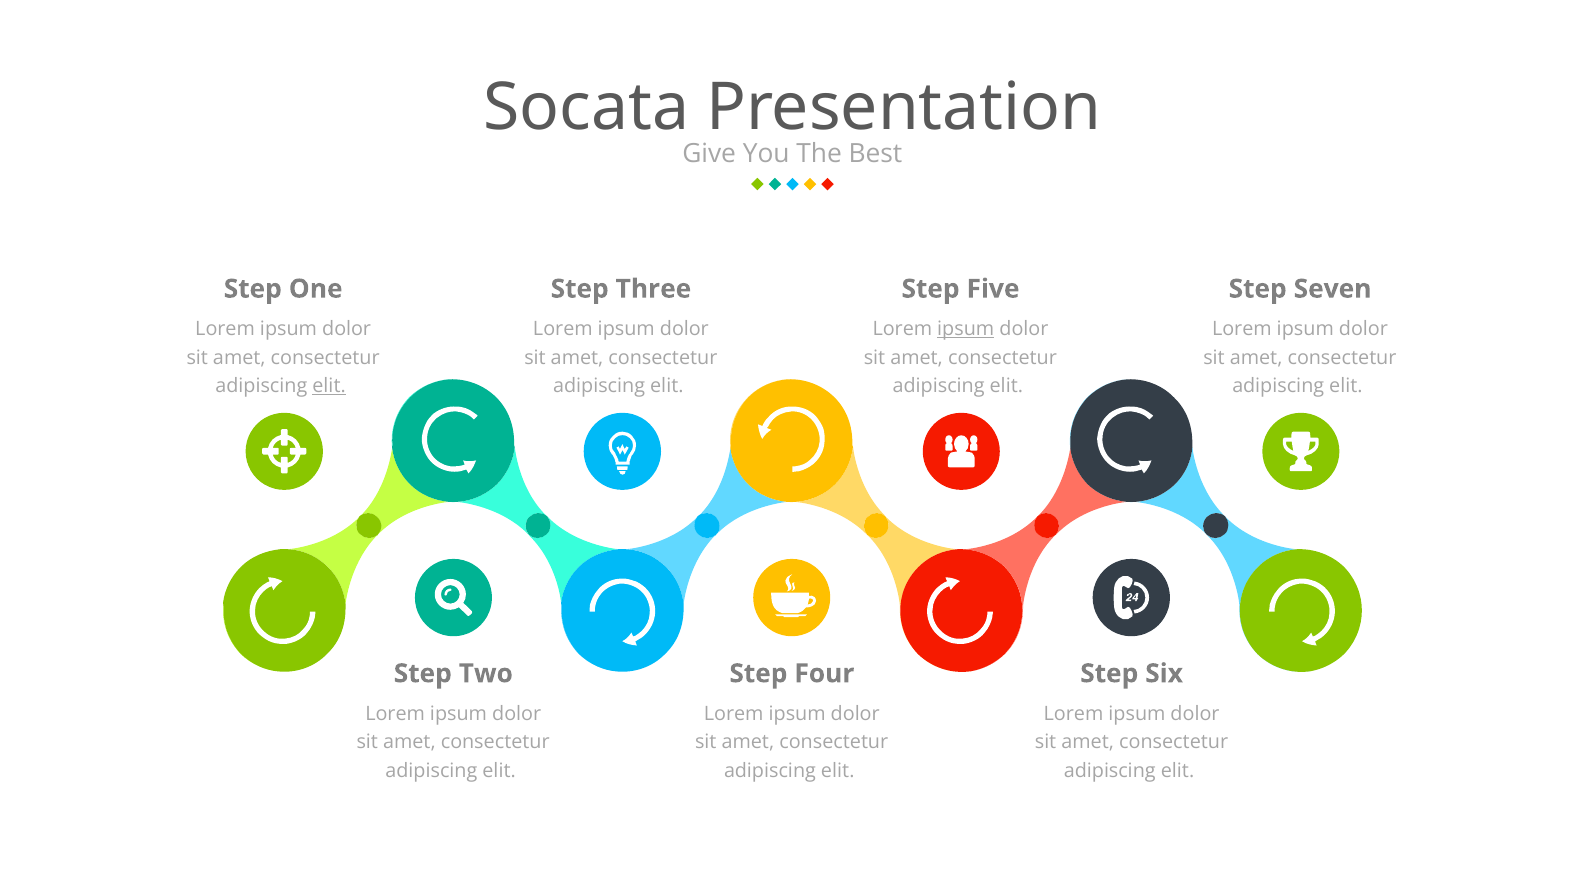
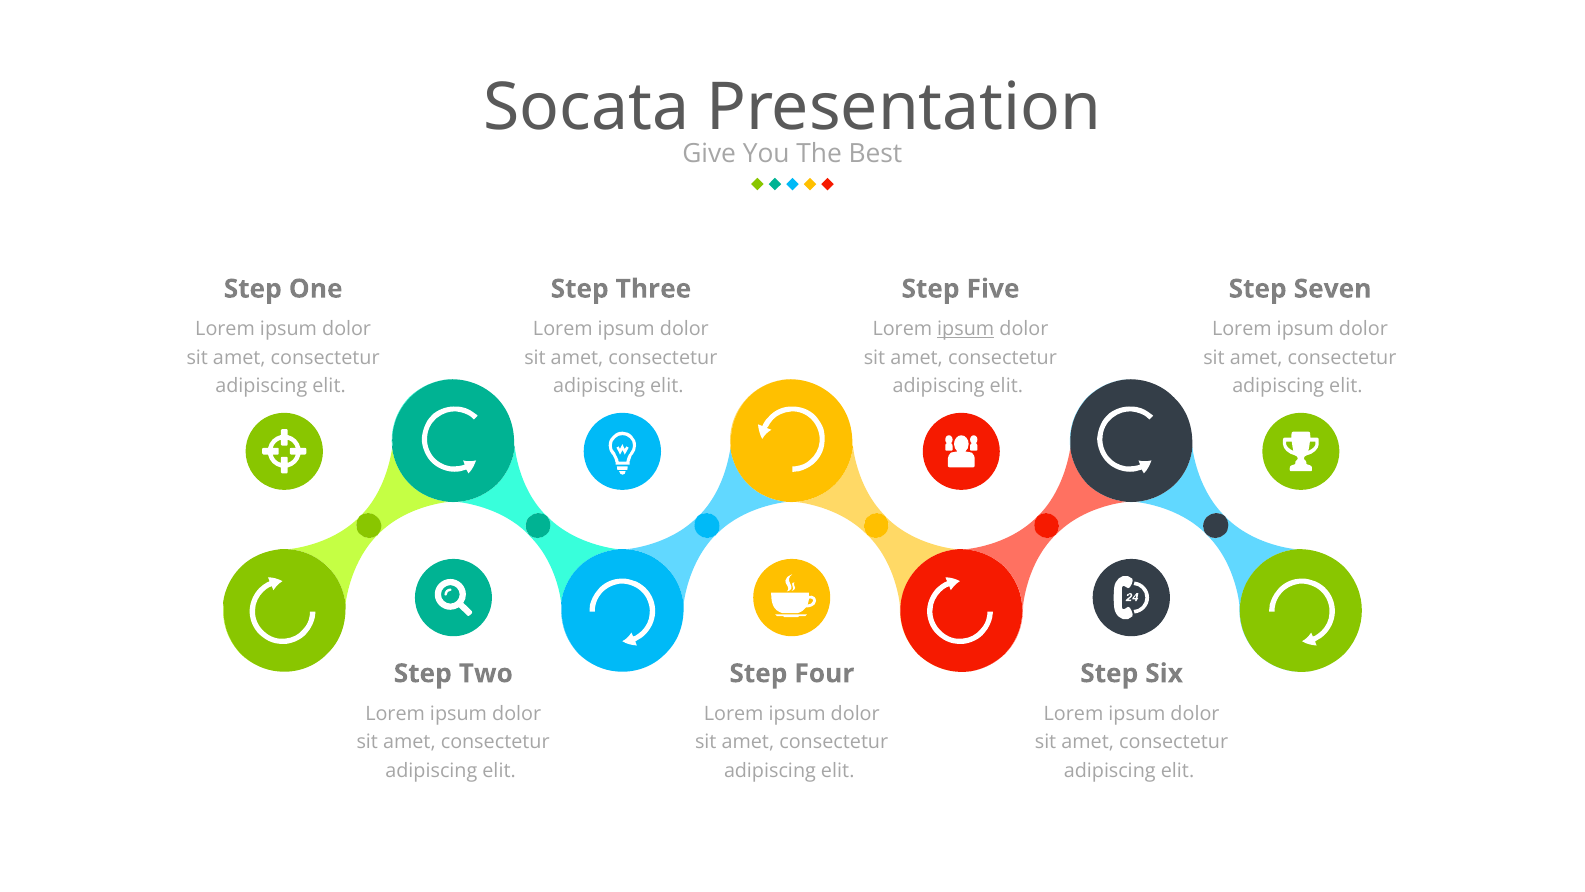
elit underline: present -> none (329, 386)
